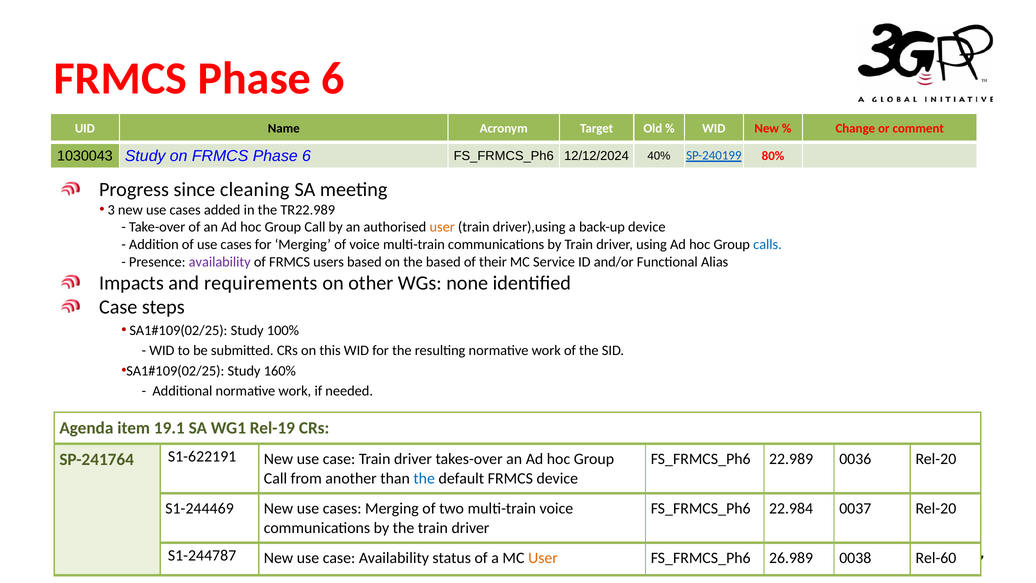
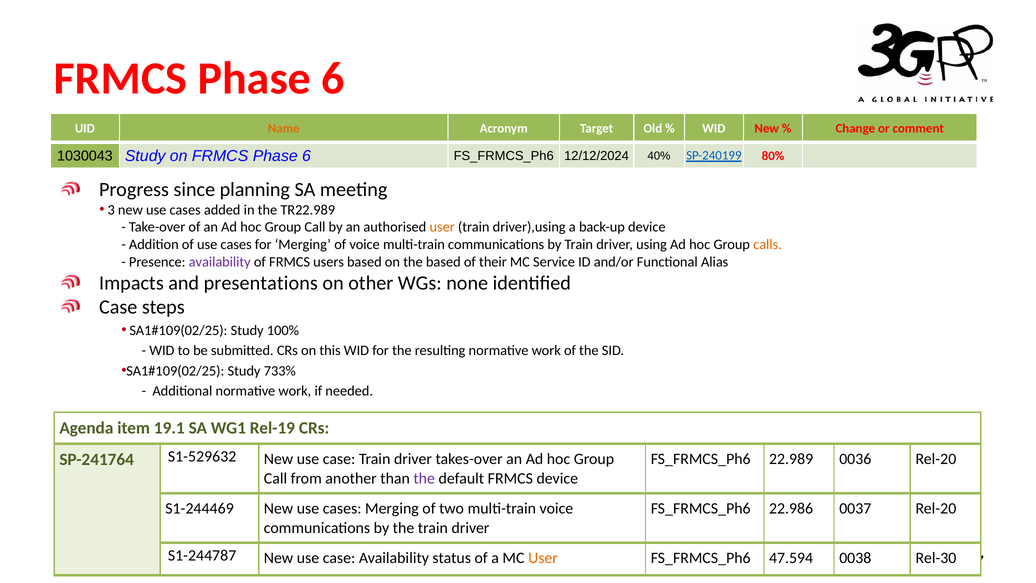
Name colour: black -> orange (284, 128)
cleaning: cleaning -> planning (255, 189)
calls colour: blue -> orange (768, 244)
requirements: requirements -> presentations (261, 283)
160%: 160% -> 733% (280, 371)
S1-622191: S1-622191 -> S1-529632 (202, 456)
the colour: blue -> purple (424, 478)
22.984: 22.984 -> 22.986 (791, 508)
26.989: 26.989 -> 47.594 (791, 558)
Rel-60: Rel-60 -> Rel-30 (936, 558)
